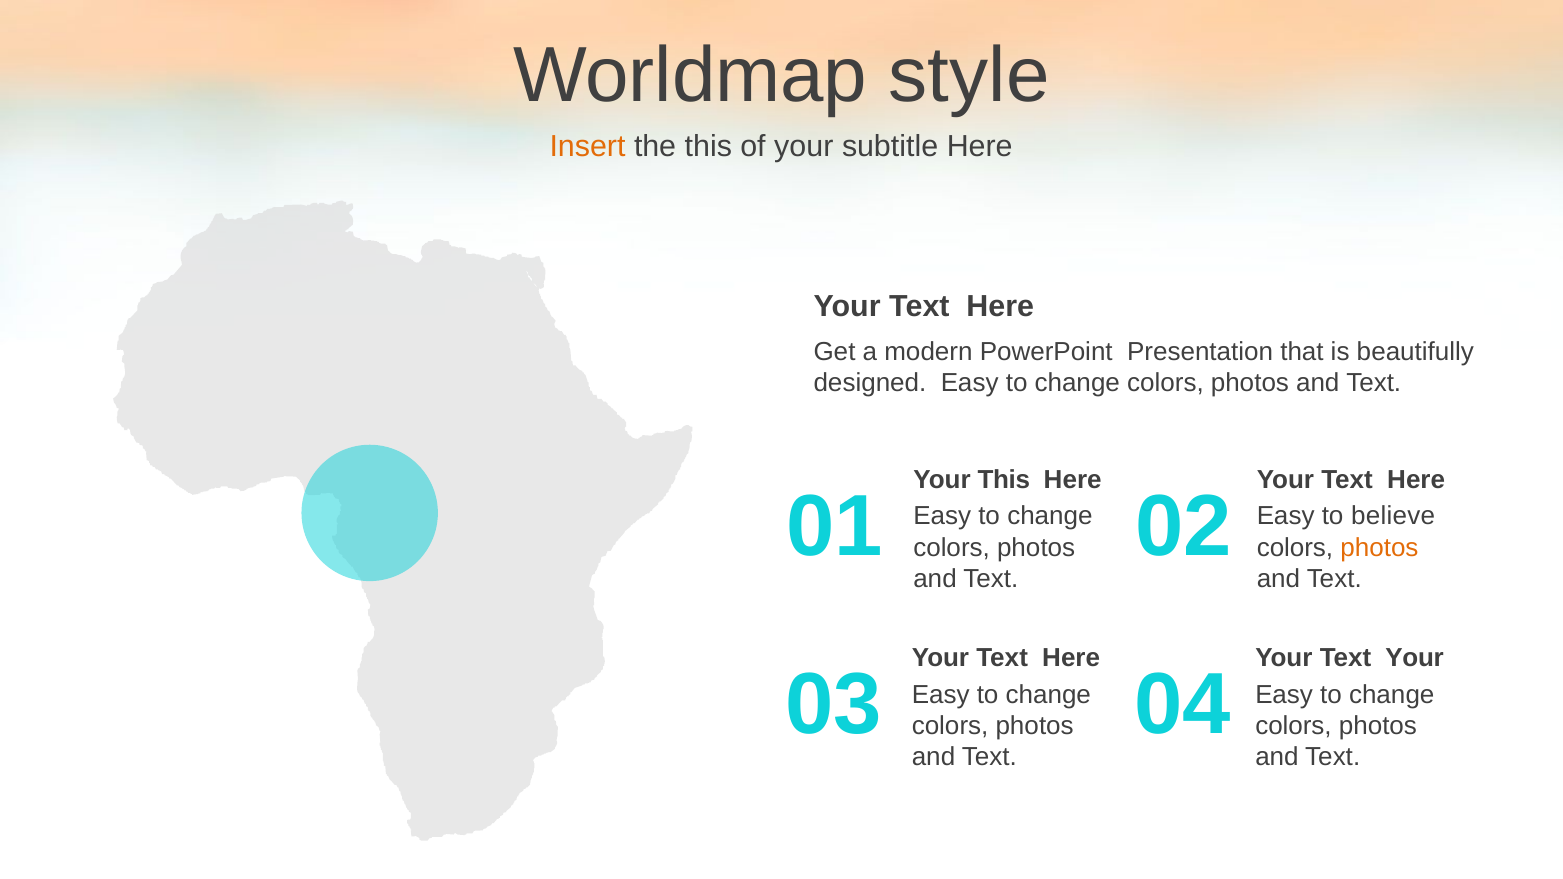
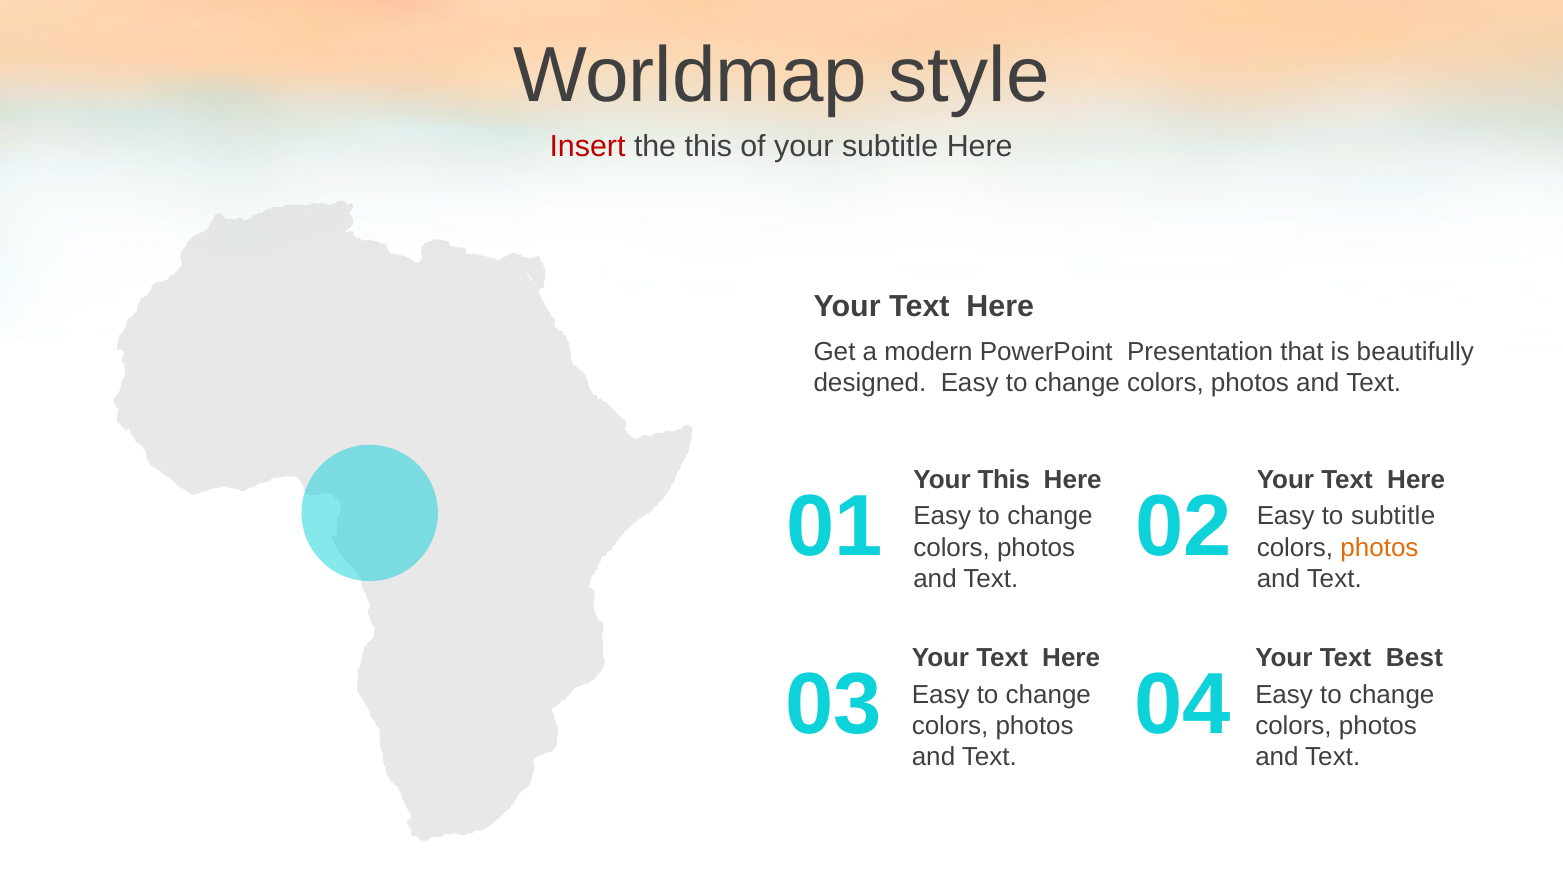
Insert colour: orange -> red (588, 146)
to believe: believe -> subtitle (1393, 516)
Your Text Your: Your -> Best (1414, 658)
